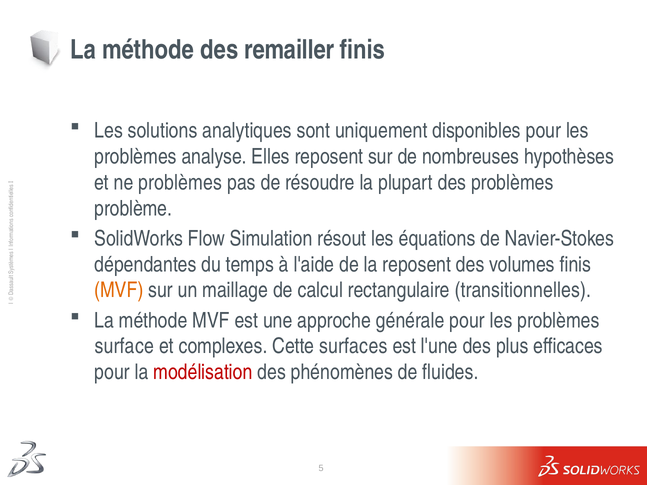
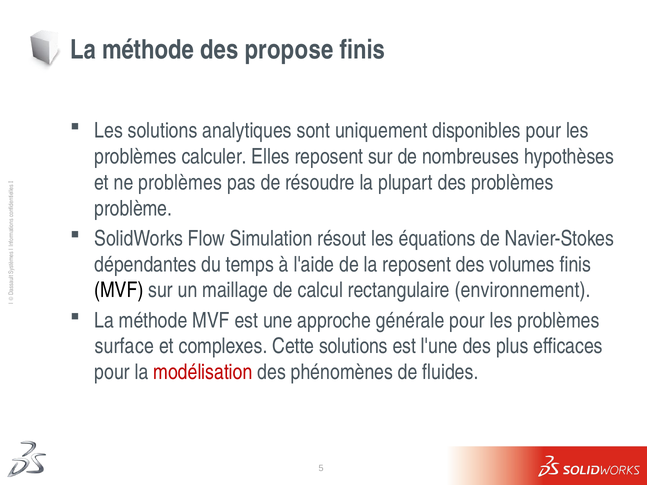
remailler: remailler -> propose (289, 50)
analyse: analyse -> calculer (214, 157)
MVF colour: orange -> black (119, 290)
transitionnelles: transitionnelles -> environnement (523, 290)
Cette surfaces: surfaces -> solutions (353, 347)
